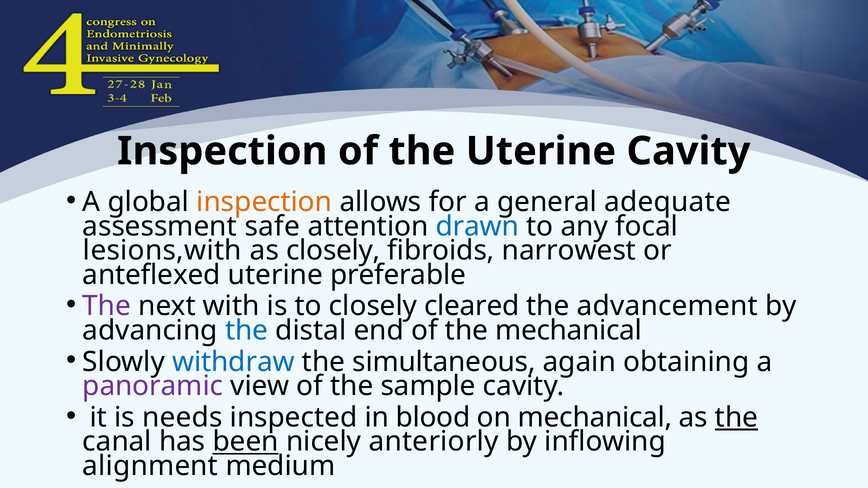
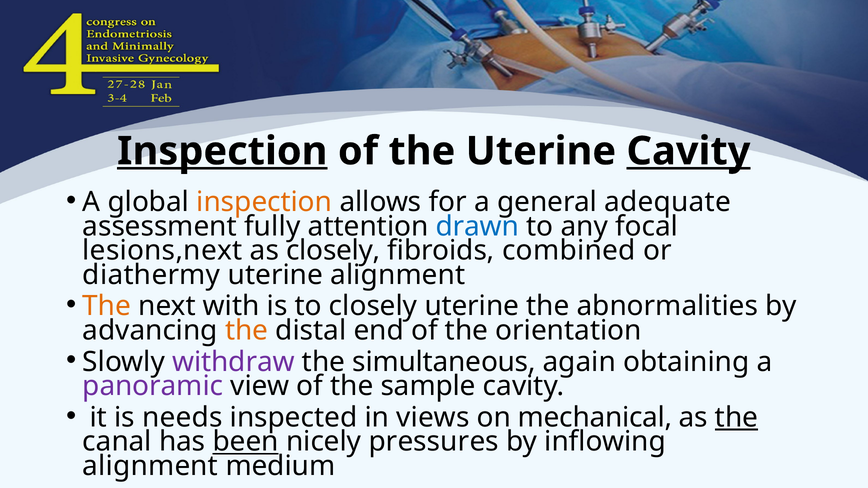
Inspection underline: none -> present (222, 151)
Cavity underline: none -> present (688, 151)
safe: safe -> fully (272, 226)
lesions,with: lesions,with -> lesions,next (162, 251)
narrowest: narrowest -> combined (569, 251)
anteflexed: anteflexed -> diathermy (151, 275)
uterine preferable: preferable -> alignment (398, 275)
The colour: purple -> orange (107, 306)
closely cleared: cleared -> uterine (472, 306)
advancement: advancement -> abnormalities (667, 306)
the colour: blue -> orange (247, 331)
the mechanical: mechanical -> orientation (569, 331)
withdraw colour: blue -> purple (233, 362)
blood: blood -> views (433, 418)
anteriorly: anteriorly -> pressures (434, 442)
